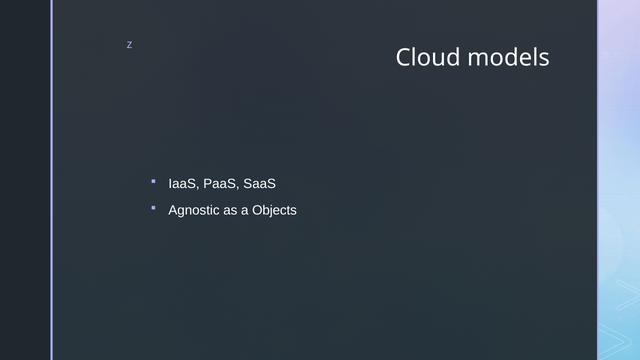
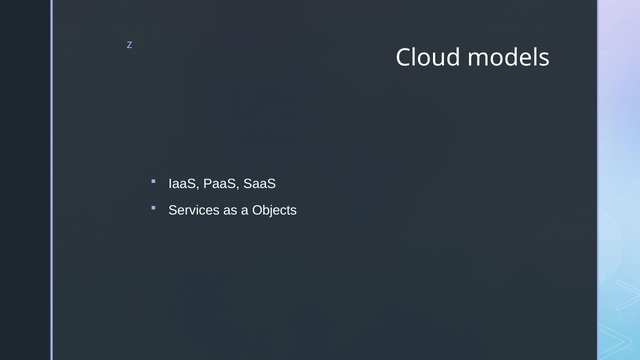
Agnostic: Agnostic -> Services (194, 210)
